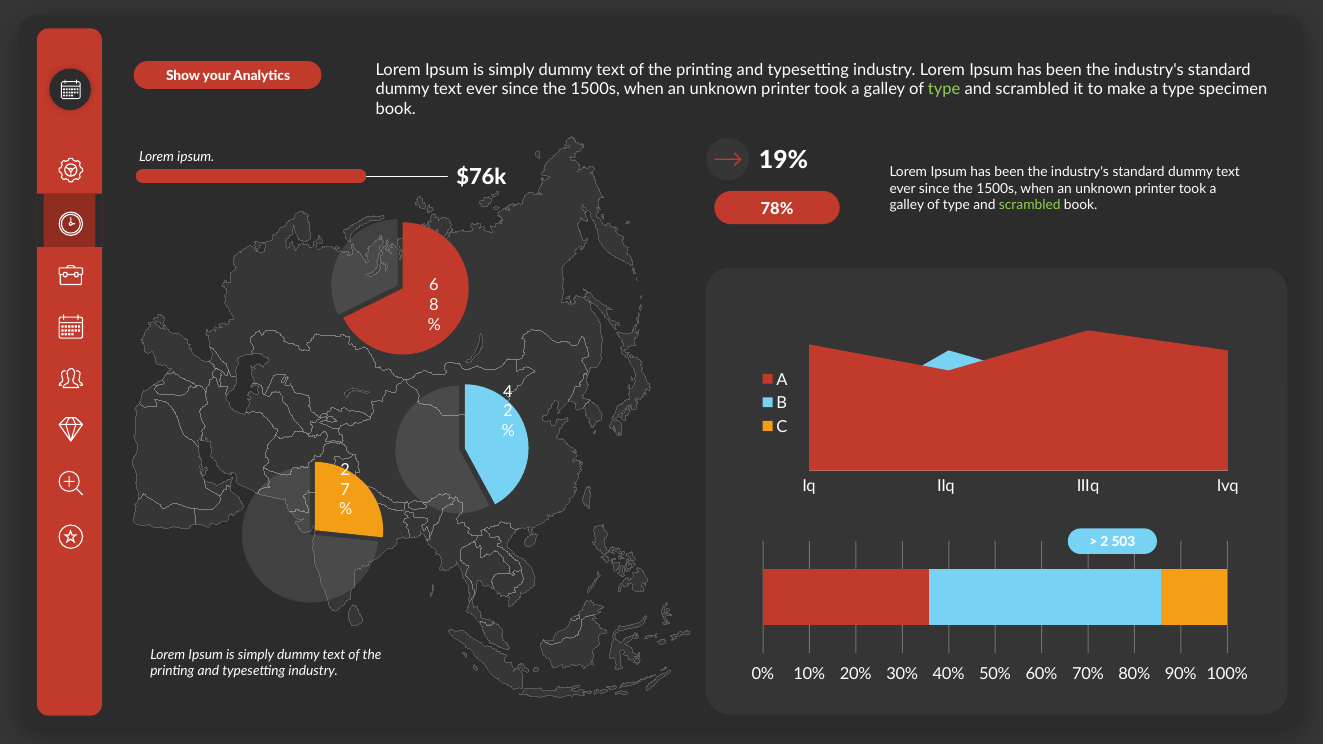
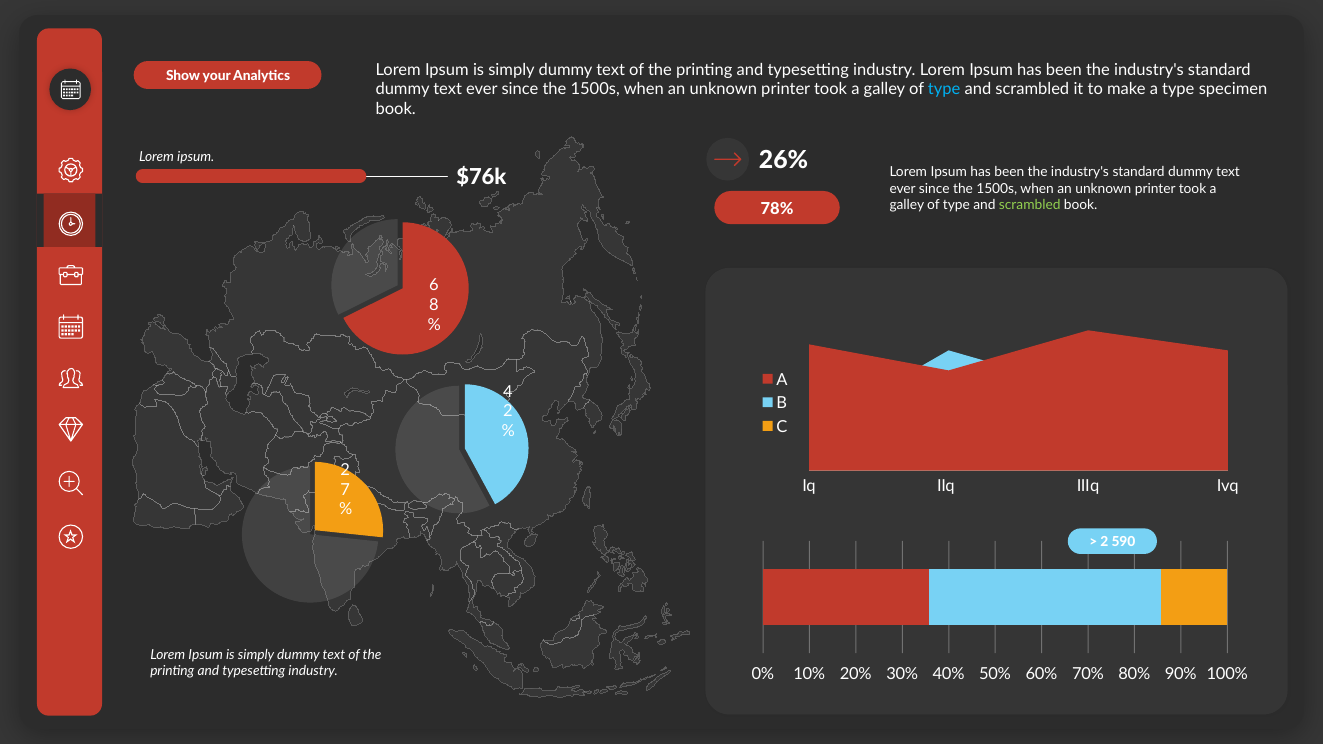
type colour: light green -> light blue (944, 90)
19%: 19% -> 26% (784, 160)
503: 503 -> 590 (1123, 542)
